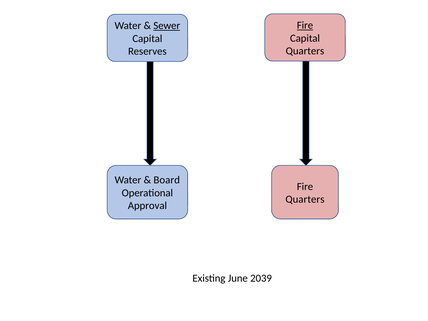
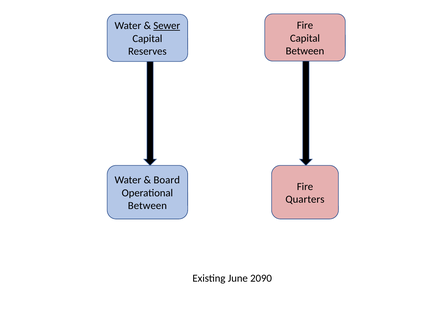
Fire underline: present -> none (305, 25)
Quarters: Quarters -> Between (305, 51)
Approval: Approval -> Between (147, 206)
2039: 2039 -> 2090 (261, 278)
